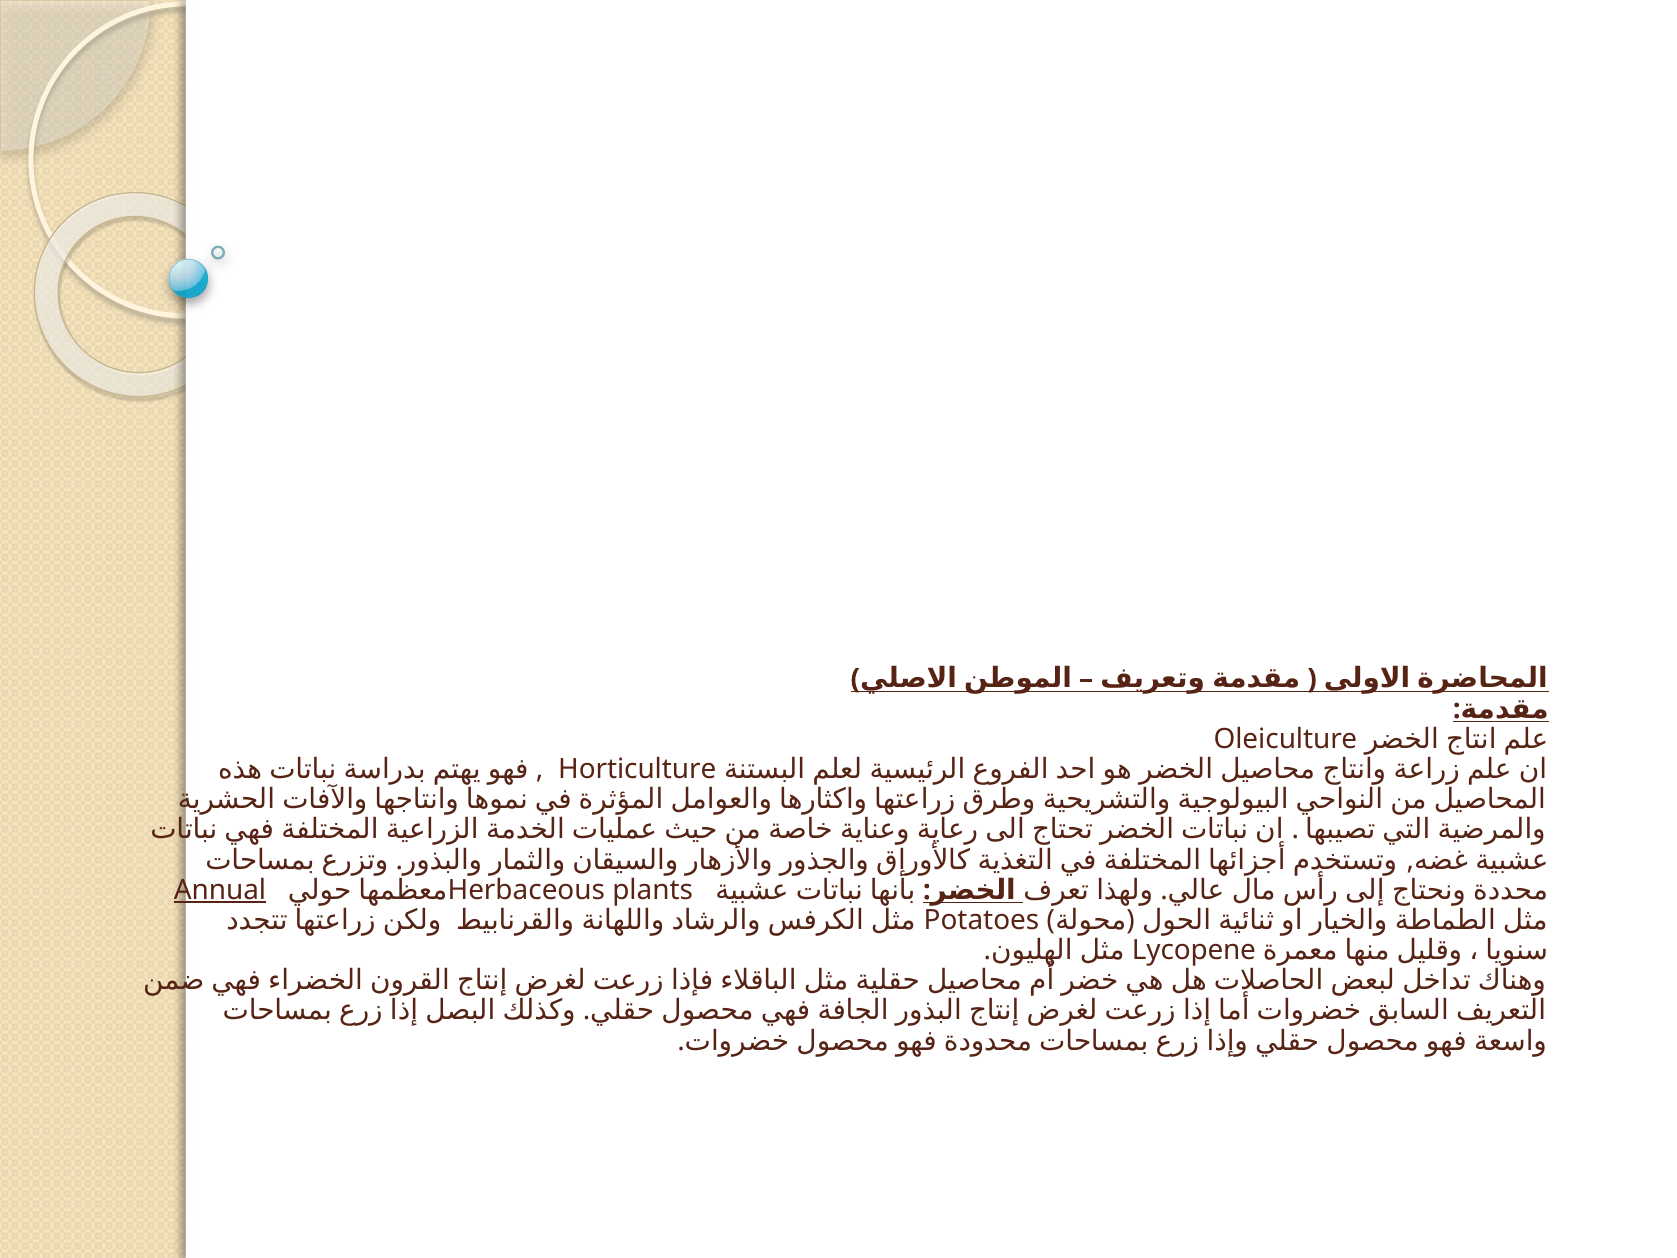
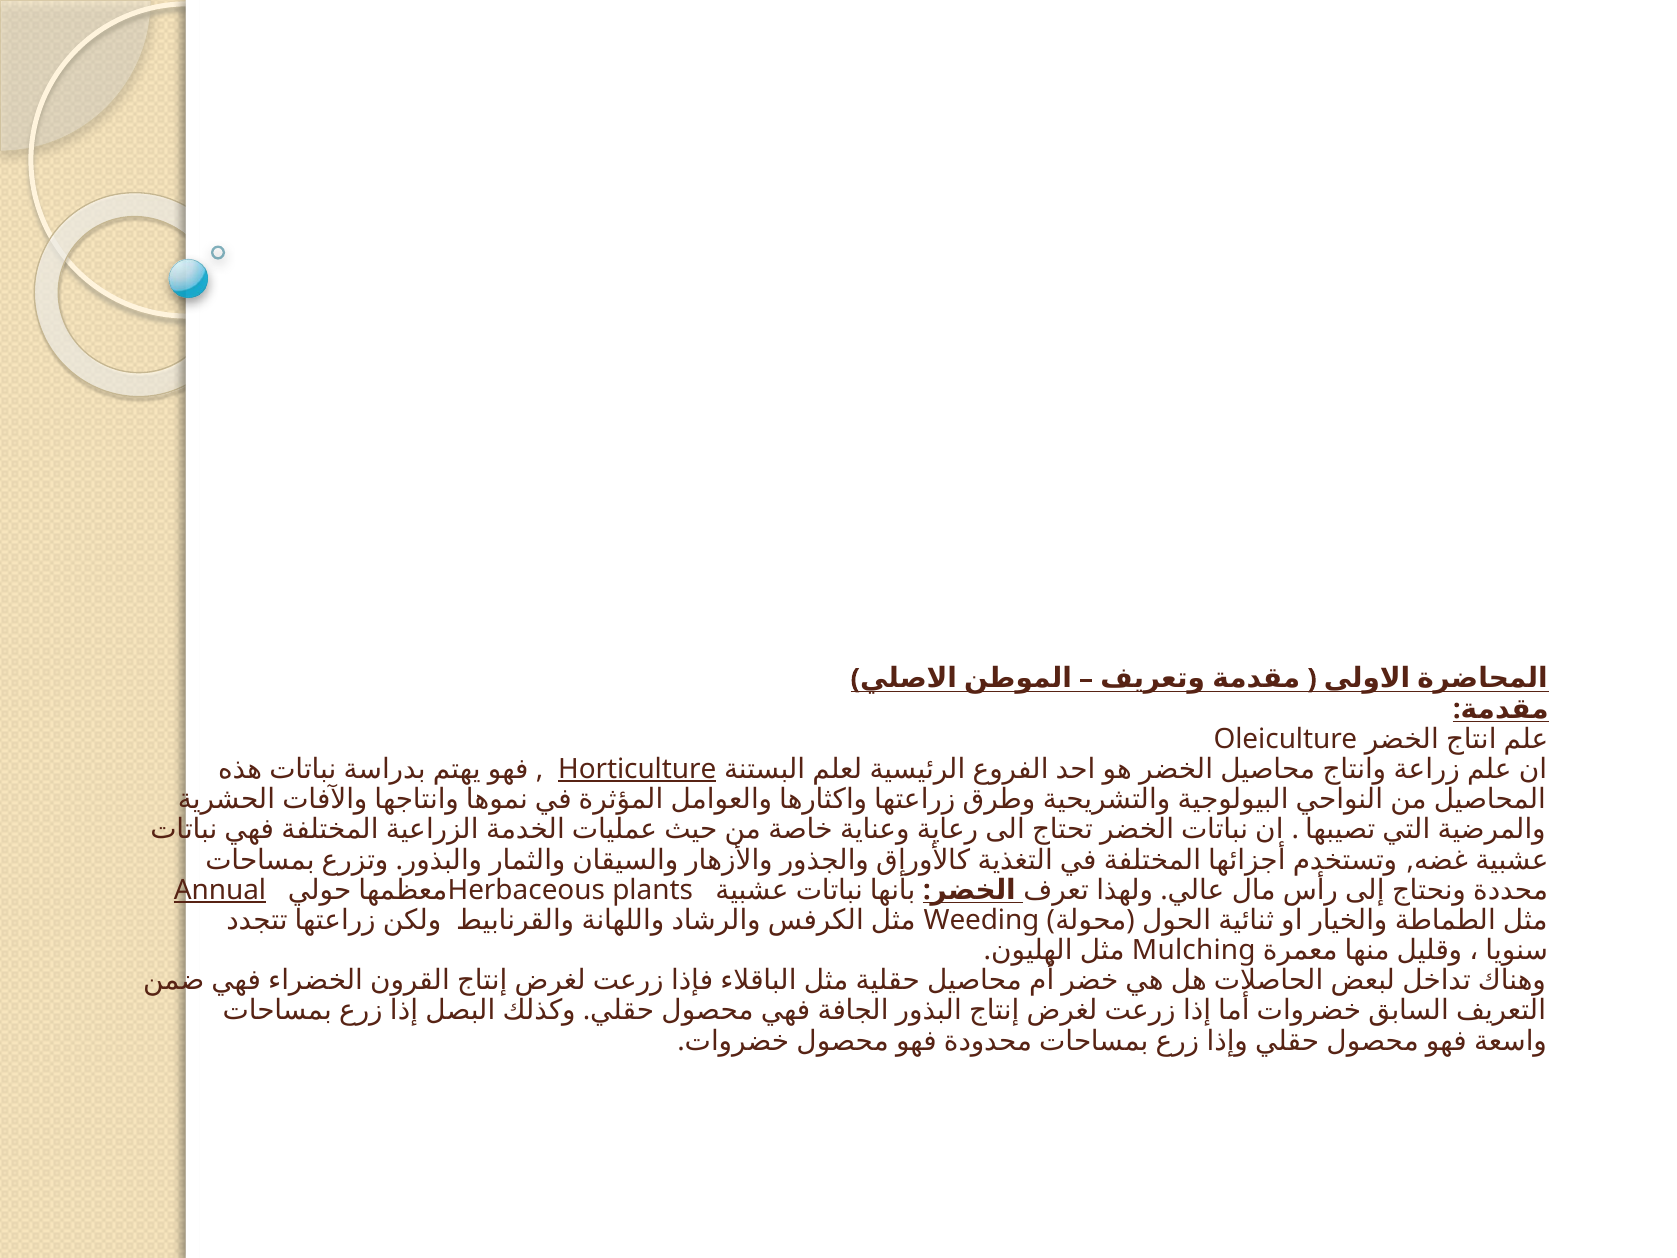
Horticulture underline: none -> present (637, 769)
Potatoes: Potatoes -> Weeding (982, 920)
Lycopene: Lycopene -> Mulching (1194, 950)
